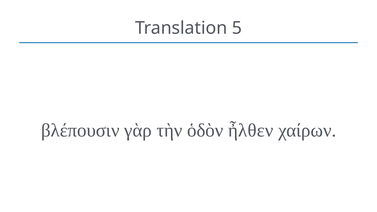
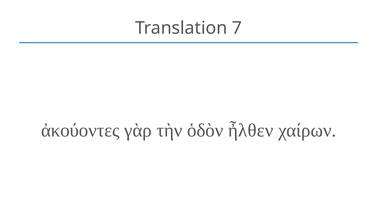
5: 5 -> 7 (237, 28)
βλέπουσιν: βλέπουσιν -> ἀκούοντες (80, 131)
